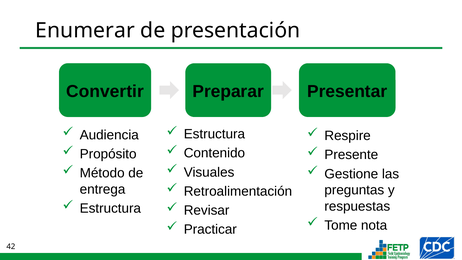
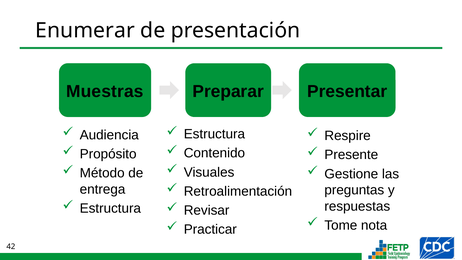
Convertir: Convertir -> Muestras (105, 91)
